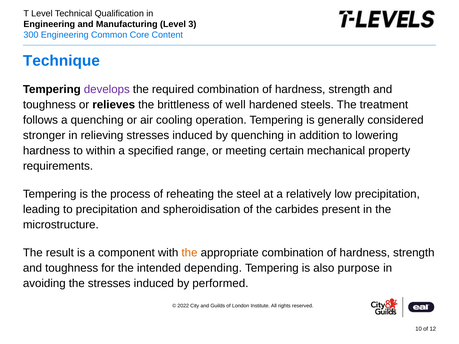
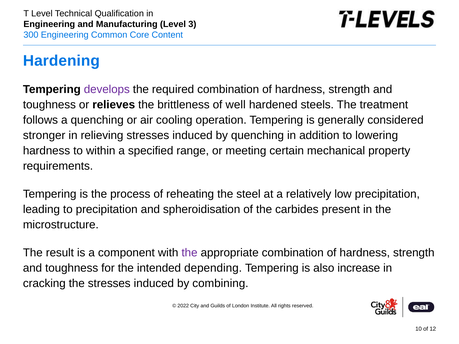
Technique: Technique -> Hardening (61, 61)
the colour: orange -> purple (190, 253)
purpose: purpose -> increase (359, 268)
avoiding: avoiding -> cracking (44, 283)
performed: performed -> combining (220, 283)
